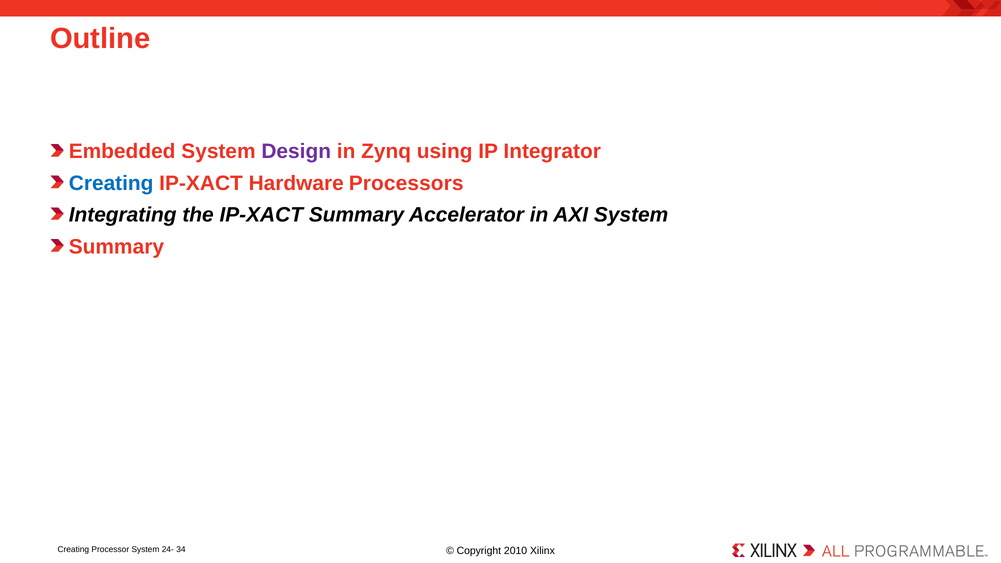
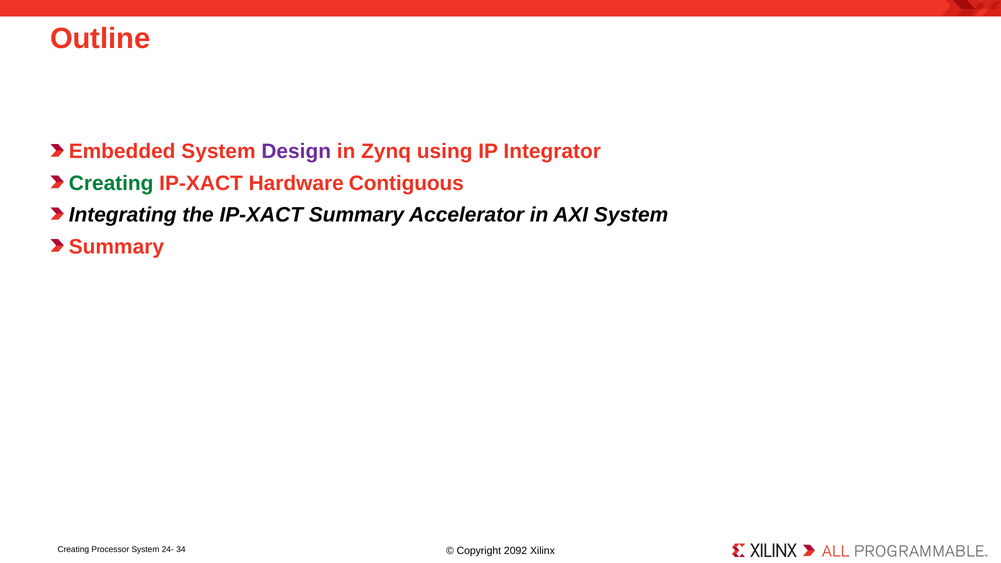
Creating colour: blue -> green (111, 183)
Processors: Processors -> Contiguous (406, 183)
2010: 2010 -> 2092 (516, 551)
